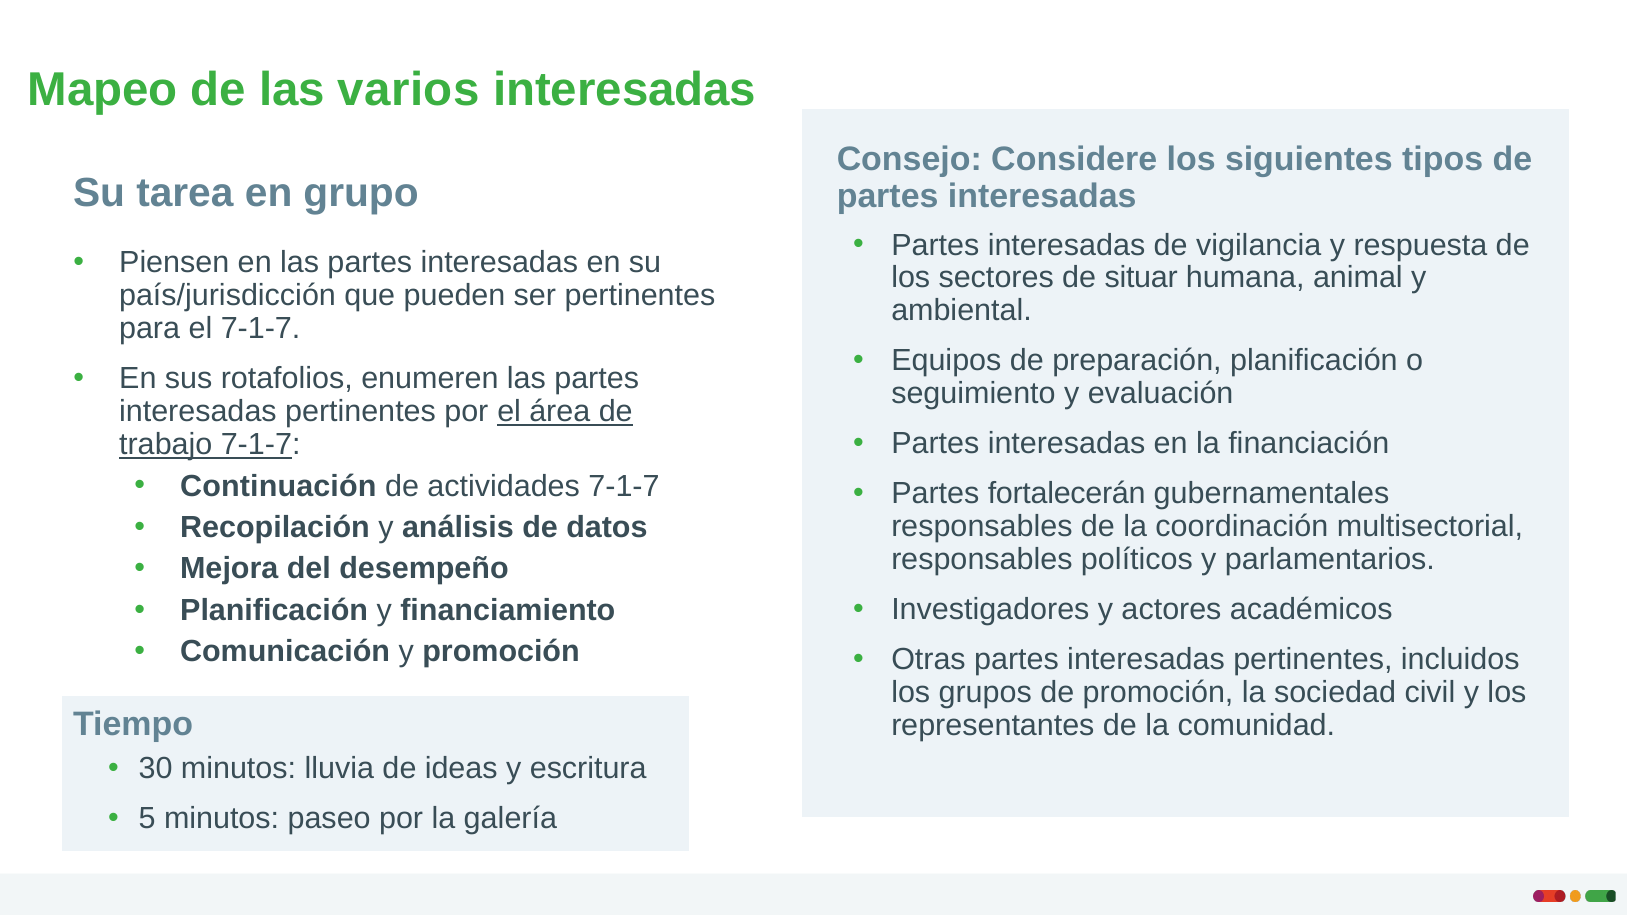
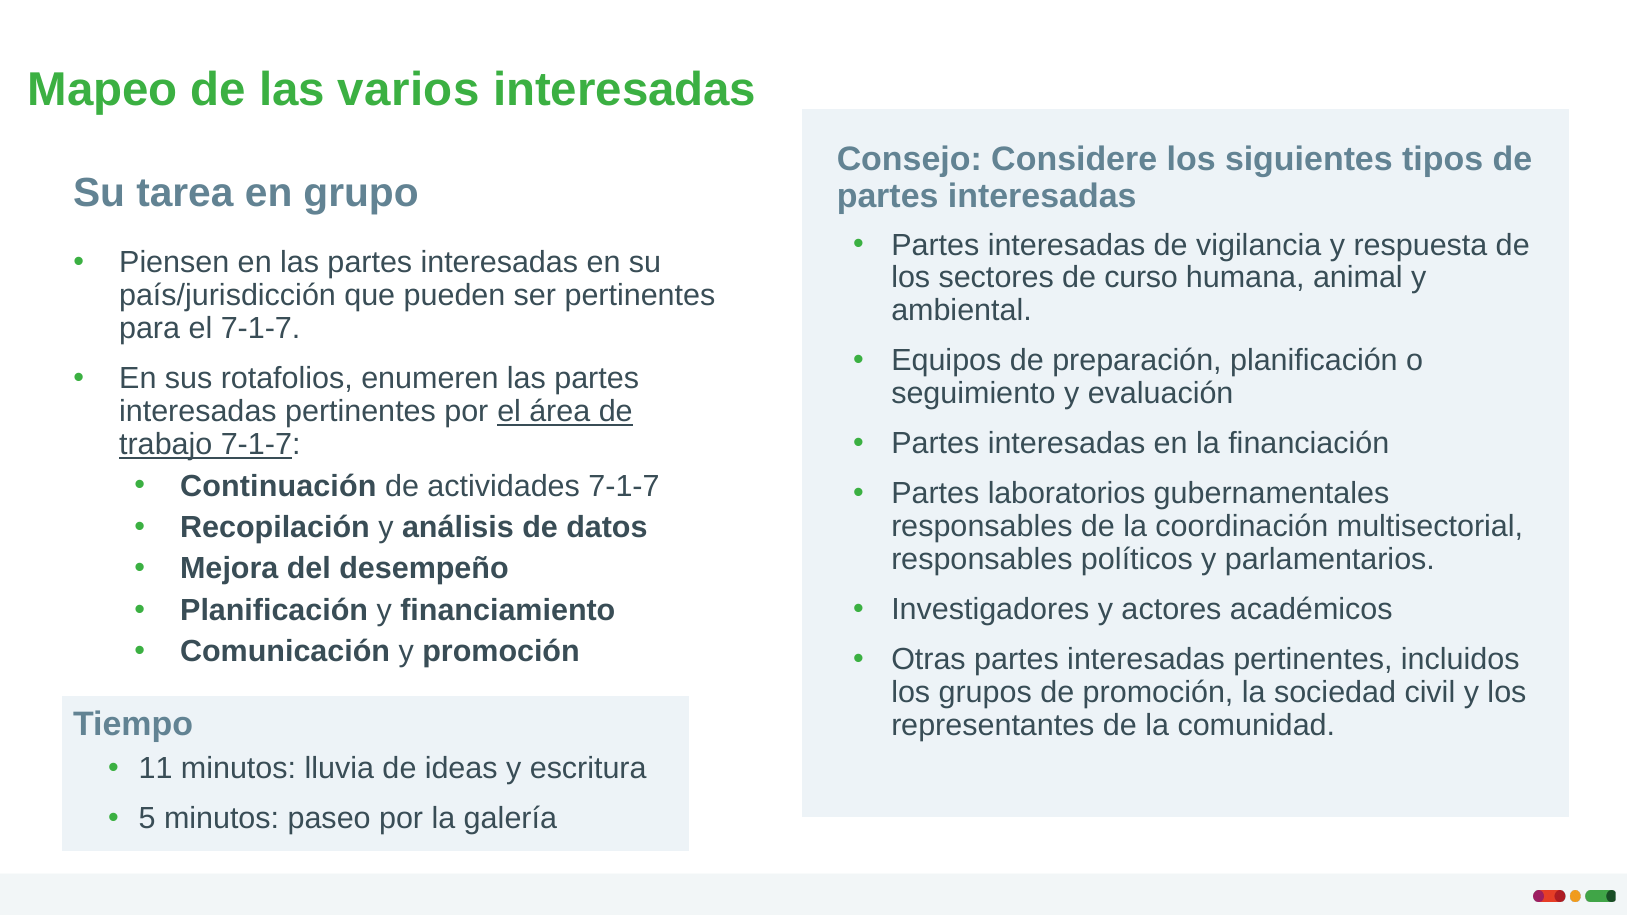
situar: situar -> curso (1141, 278)
fortalecerán: fortalecerán -> laboratorios (1067, 494)
30: 30 -> 11 (156, 768)
